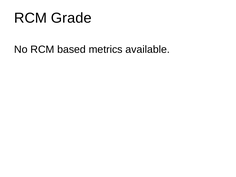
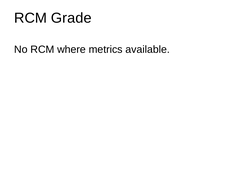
based: based -> where (72, 49)
